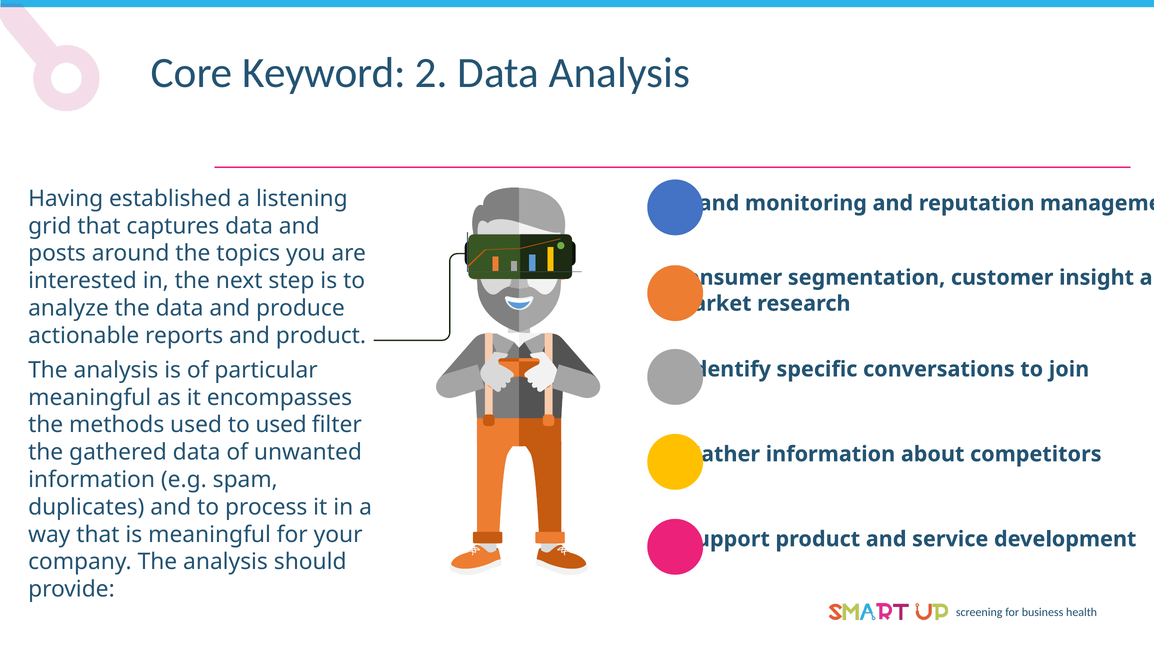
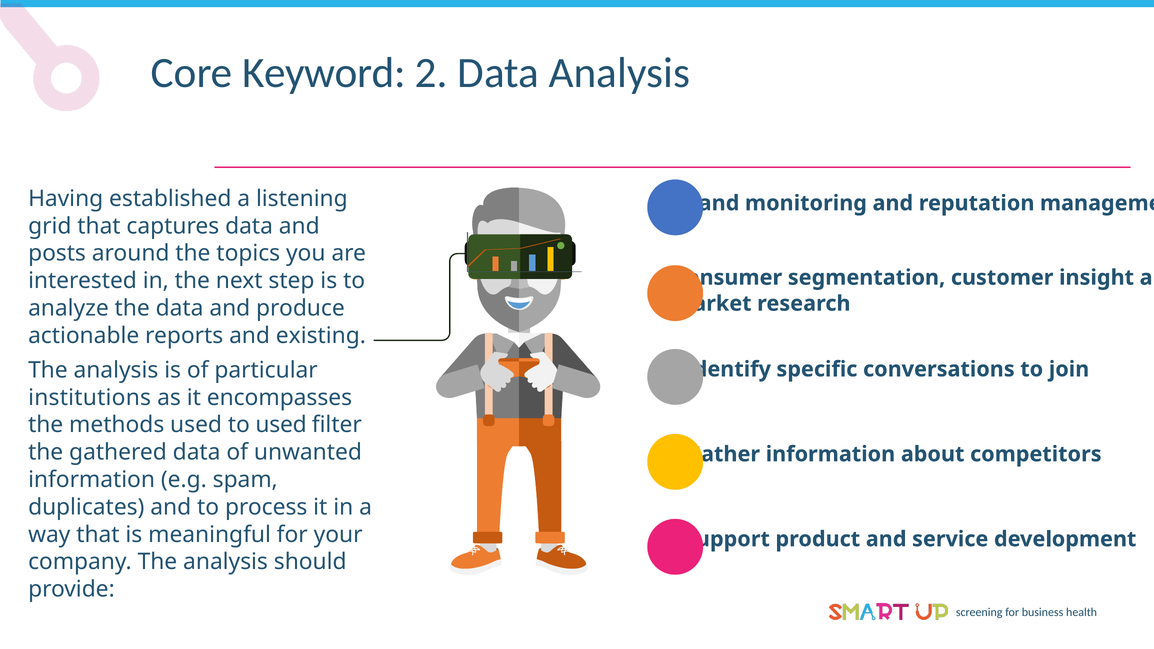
and product: product -> existing (321, 336)
meaningful: meaningful -> institutions (90, 398)
